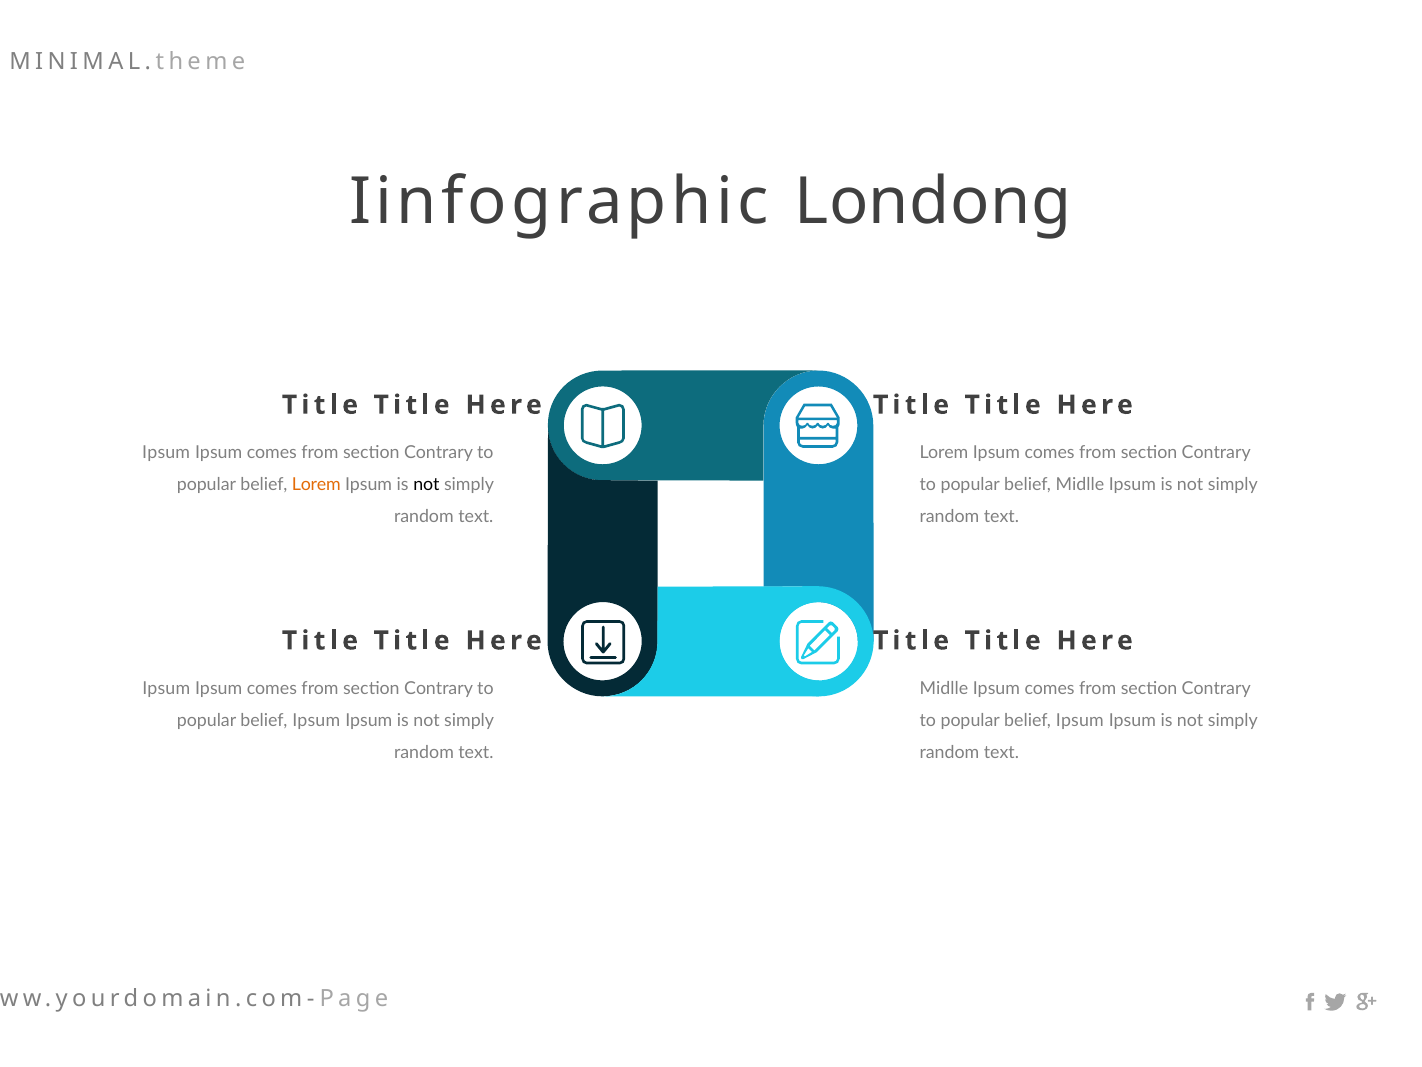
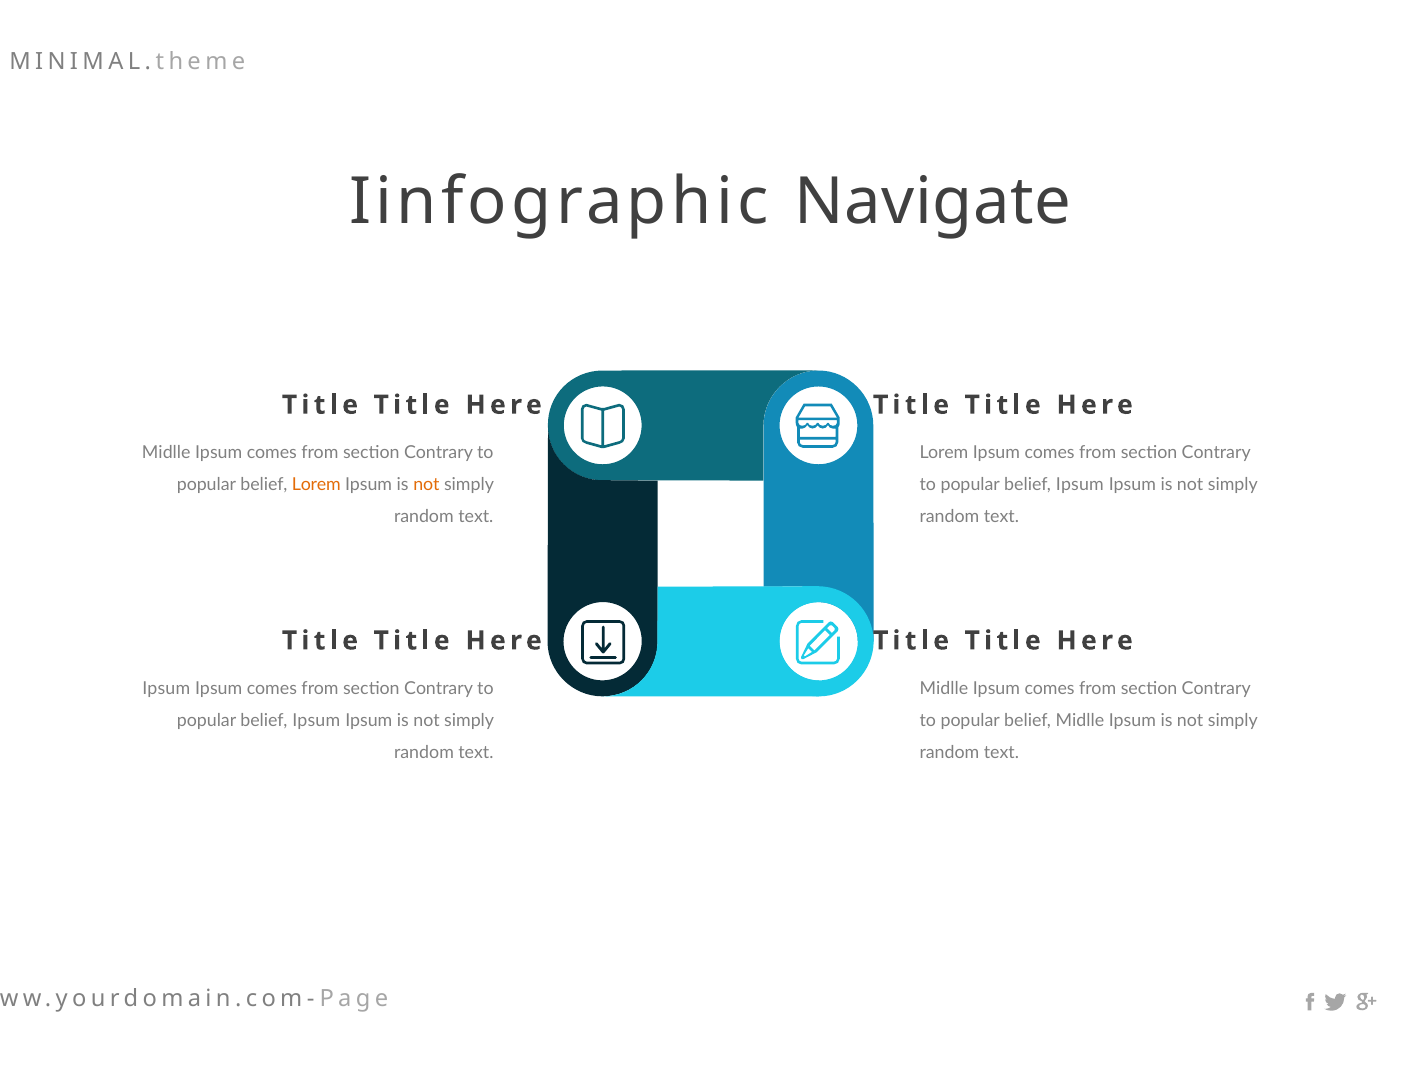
Londong: Londong -> Navigate (933, 202)
Ipsum: Ipsum -> Midlle (166, 453)
not colour: black -> orange (426, 485)
Midlle: Midlle -> Ipsum (1080, 485)
Ipsum: Ipsum -> Midlle (1080, 720)
